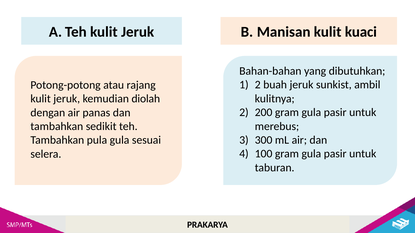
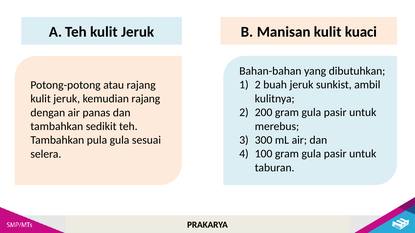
kemudian diolah: diolah -> rajang (146, 99)
